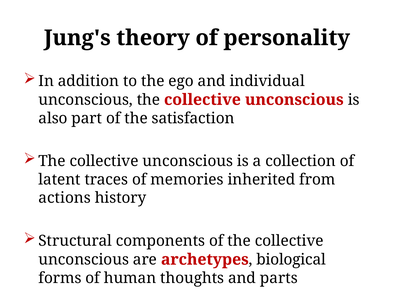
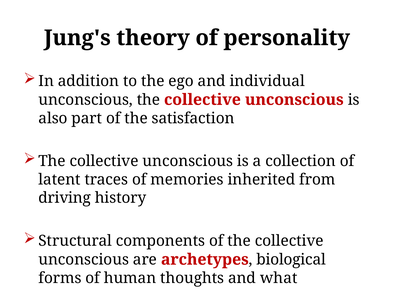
actions: actions -> driving (65, 198)
parts: parts -> what (279, 279)
